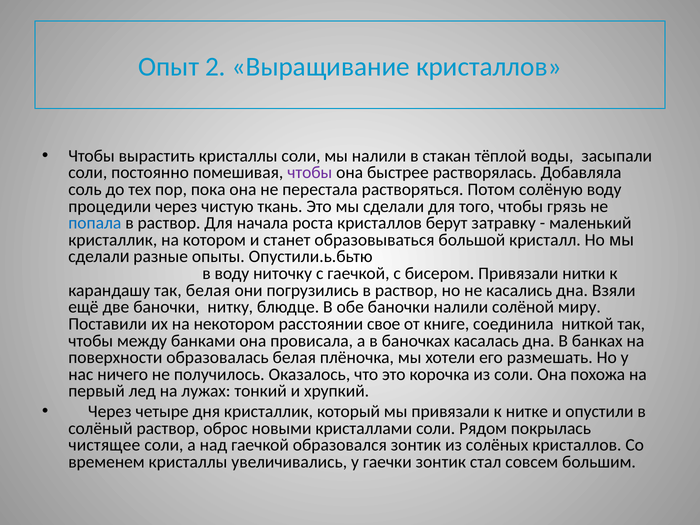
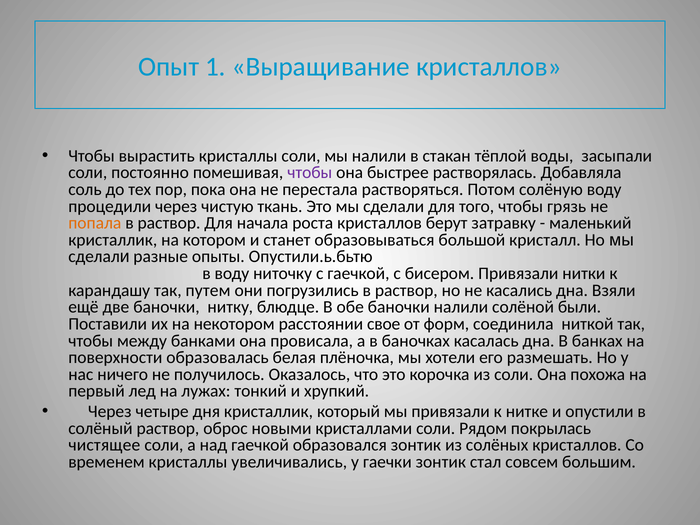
2: 2 -> 1 (216, 67)
попала colour: blue -> orange (95, 223)
так белая: белая -> путем (208, 290)
миру: миру -> были (579, 307)
книге: книге -> форм (446, 324)
